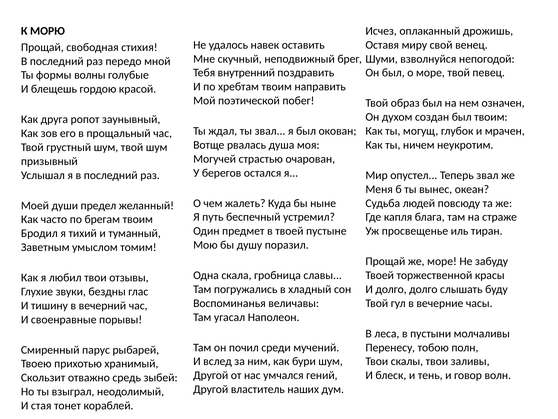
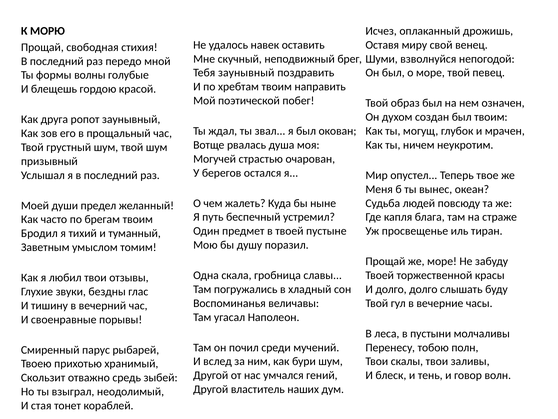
Тебя внутренний: внутренний -> заунывный (246, 73)
Теперь звал: звал -> твое (487, 175)
